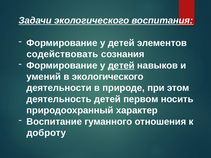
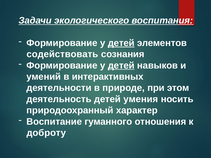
детей underline: none -> present (121, 43)
в экологического: экологического -> интерактивных (108, 77)
первом: первом -> умения (141, 99)
